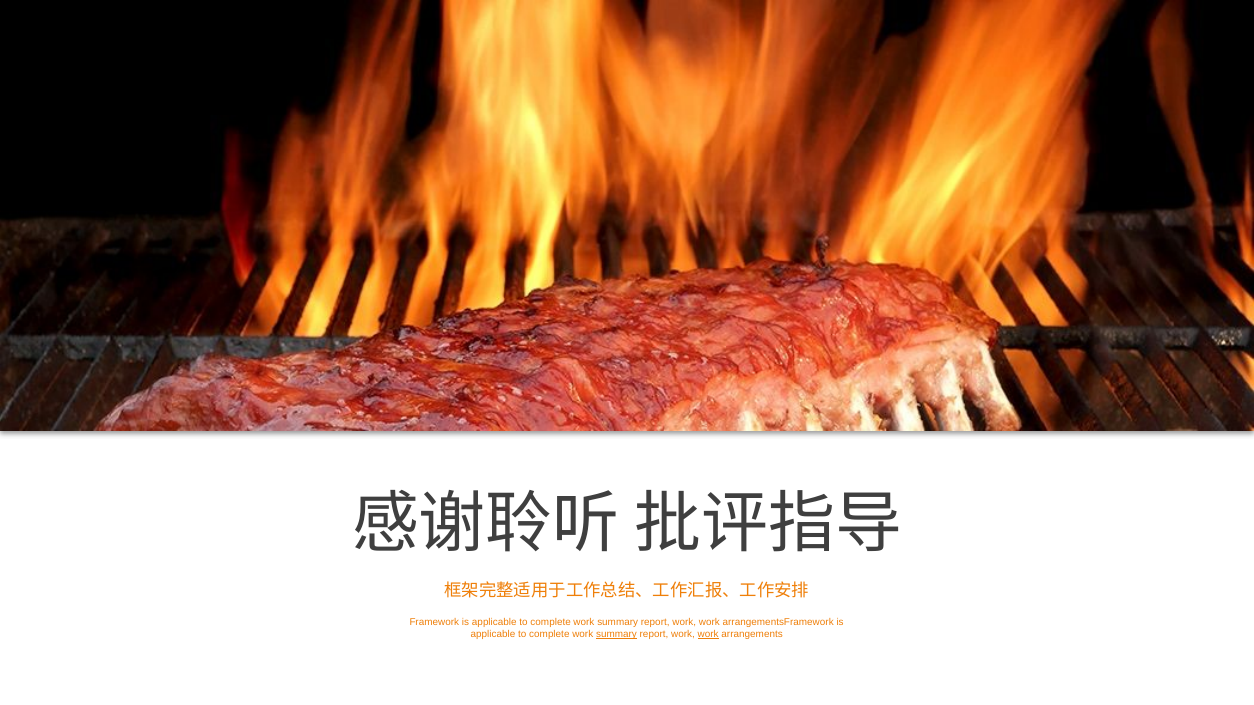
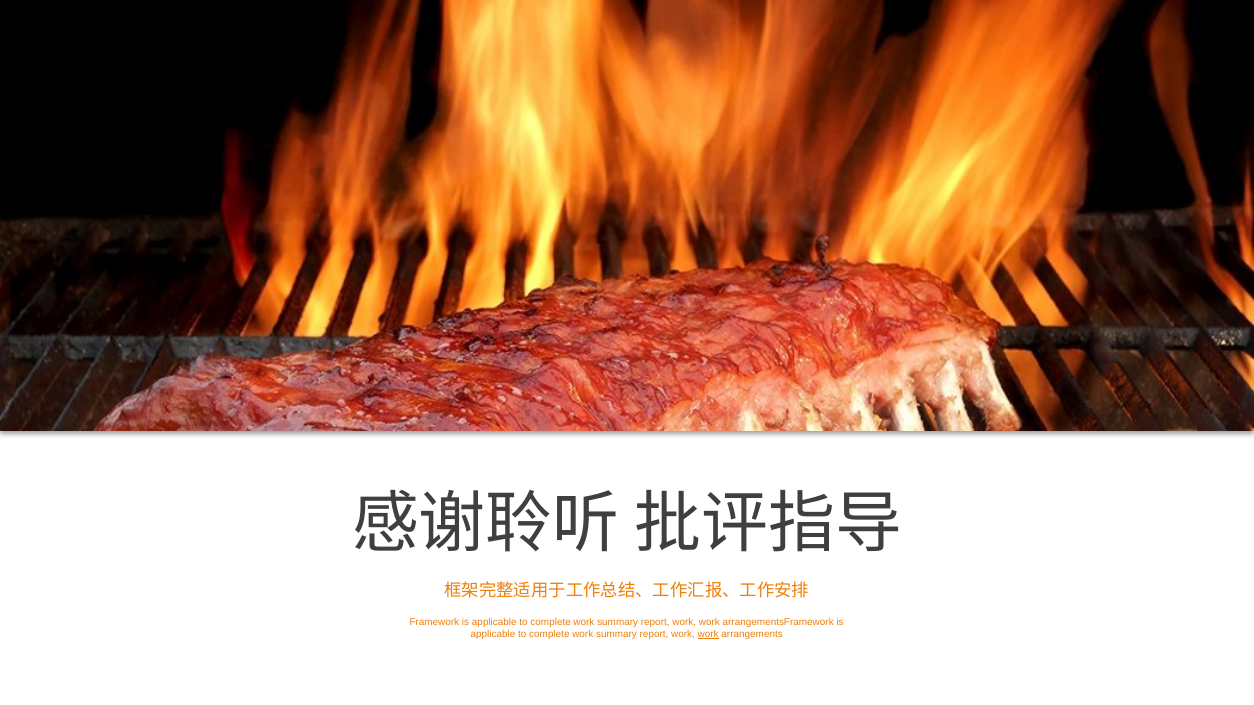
summary underline: present -> none (616, 634)
